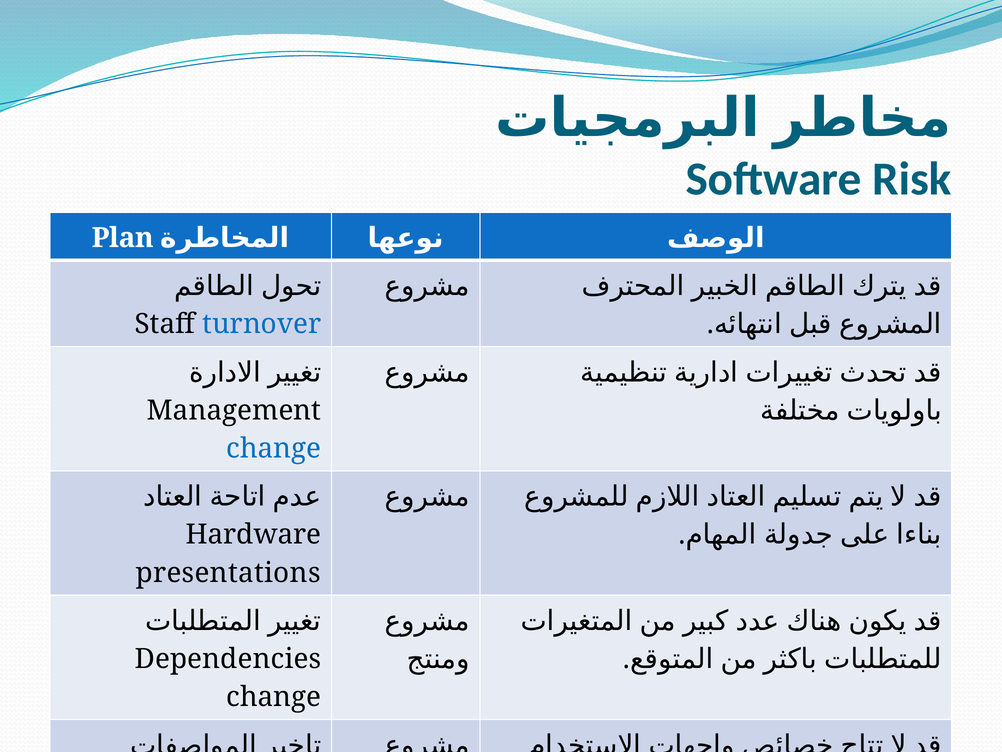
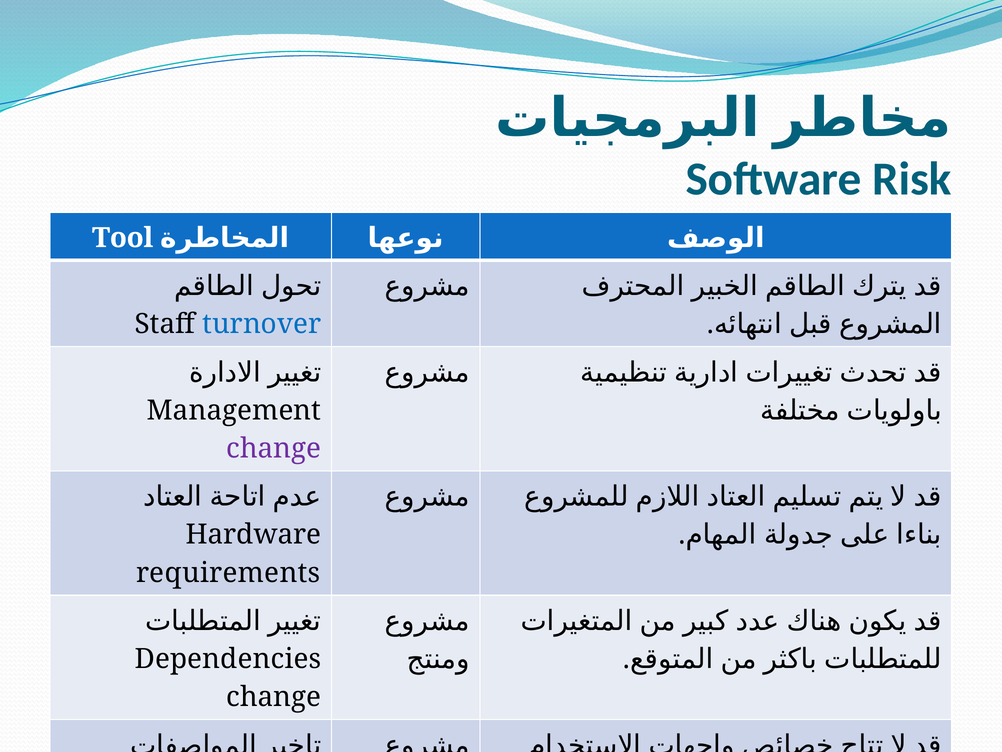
Plan: Plan -> Tool (123, 238)
change colour: blue -> purple (274, 448)
presentations: presentations -> requirements (228, 572)
